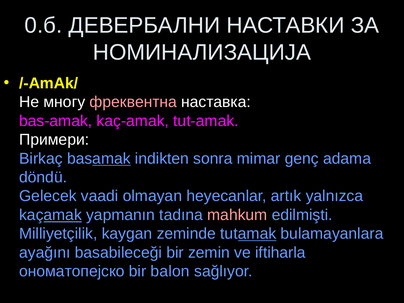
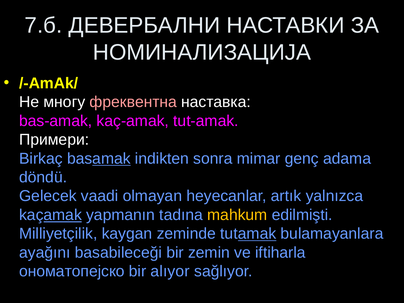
0.б: 0.б -> 7.б (43, 25)
mahkum colour: pink -> yellow (237, 215)
balon: balon -> alıyor (170, 271)
